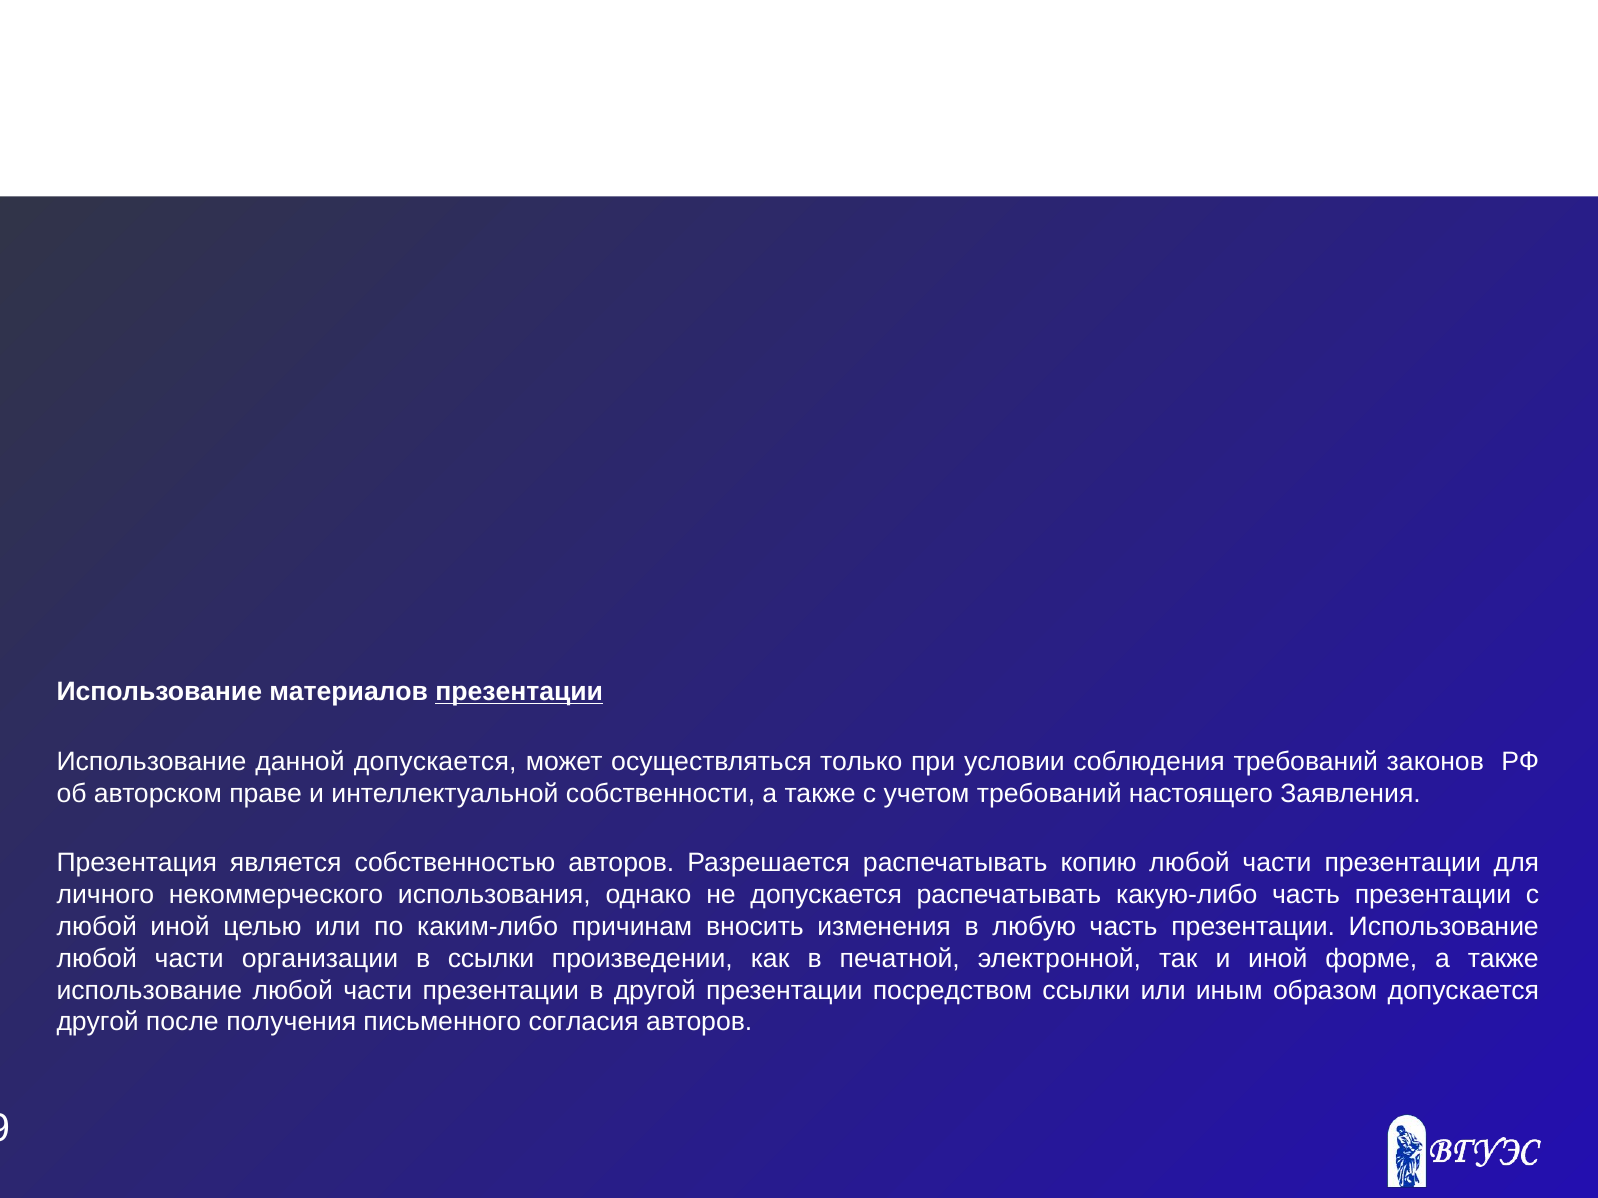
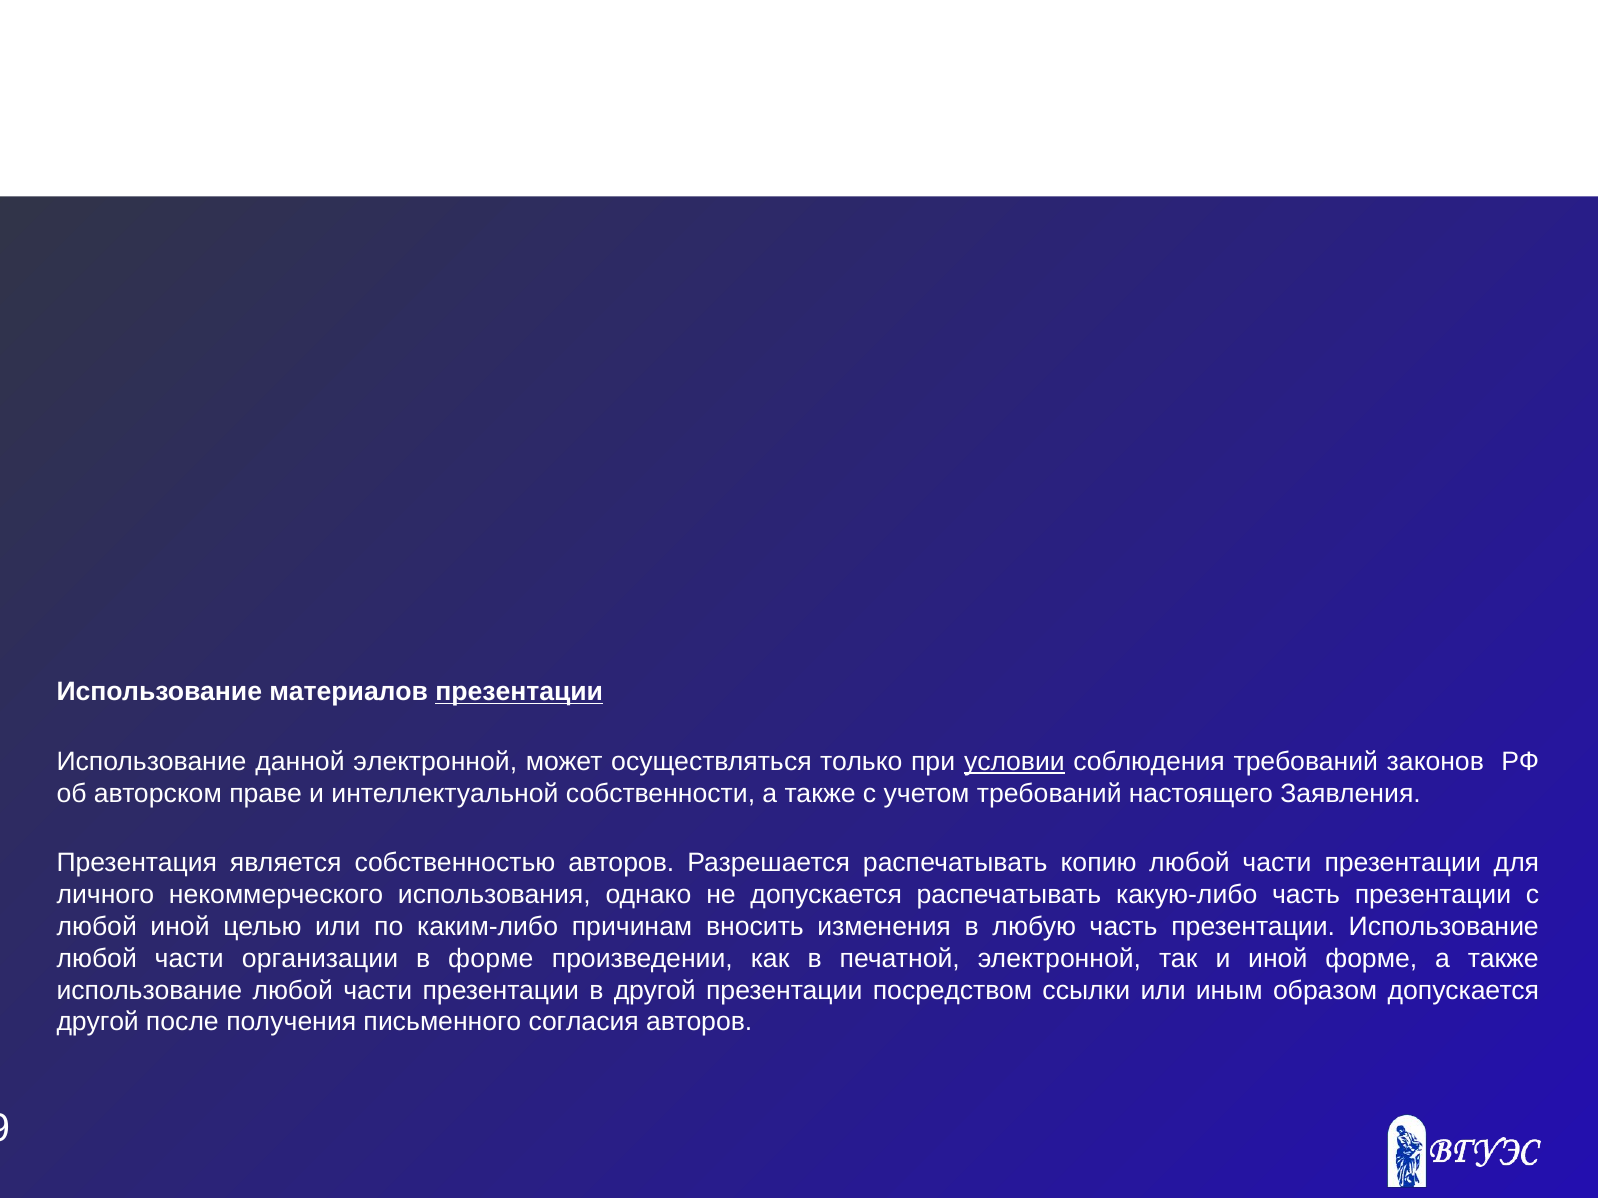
данной допускается: допускается -> электронной (435, 762)
условии underline: none -> present (1014, 762)
в ссылки: ссылки -> форме (491, 959)
